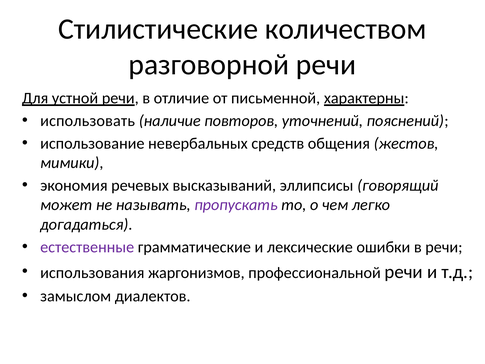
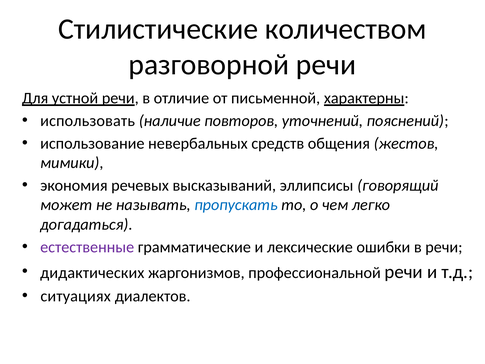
пропускать colour: purple -> blue (236, 205)
использования: использования -> дидактических (92, 273)
замыслом: замыслом -> ситуациях (76, 296)
